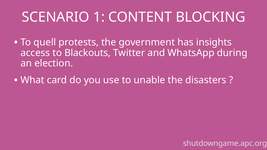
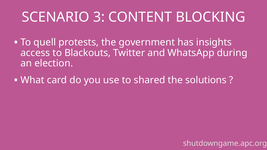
1: 1 -> 3 (99, 17)
unable: unable -> shared (150, 80)
disasters: disasters -> solutions (206, 80)
